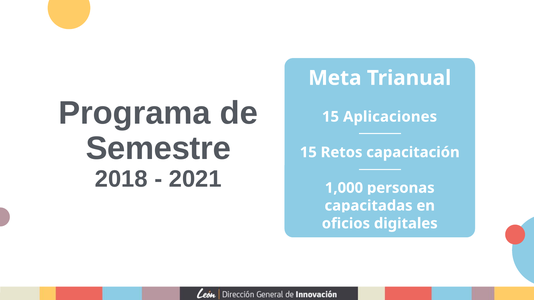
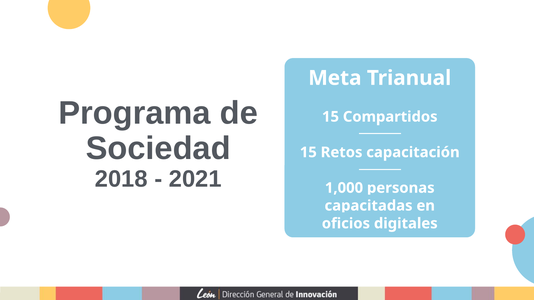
Aplicaciones: Aplicaciones -> Compartidos (390, 117)
Semestre: Semestre -> Sociedad (158, 149)
